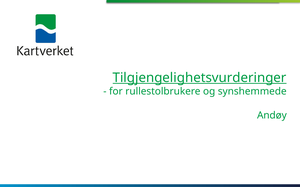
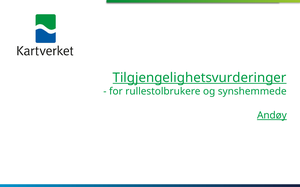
Andøy underline: none -> present (272, 116)
